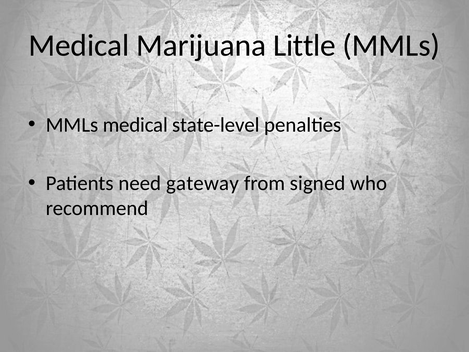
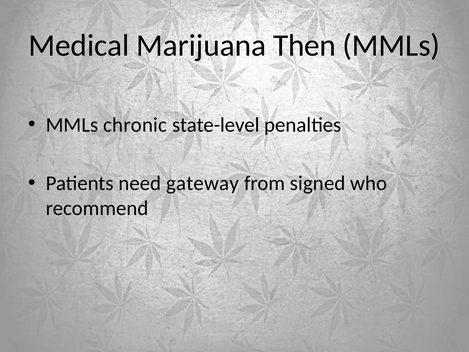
Little: Little -> Then (304, 46)
MMLs medical: medical -> chronic (135, 125)
